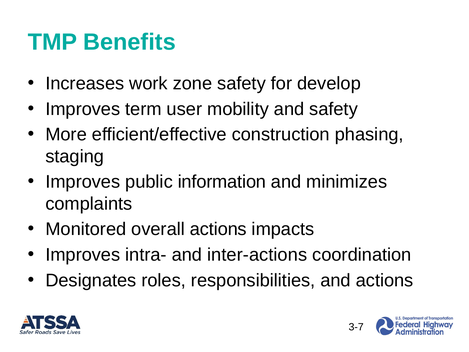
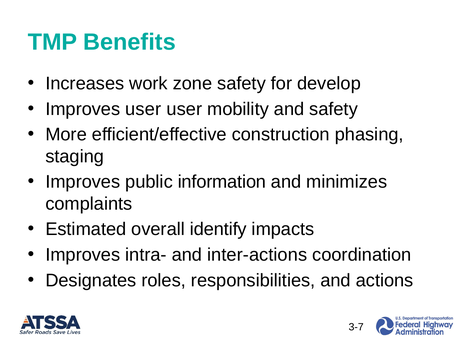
Improves term: term -> user (143, 109)
Monitored: Monitored -> Estimated (86, 229)
overall actions: actions -> identify (218, 229)
